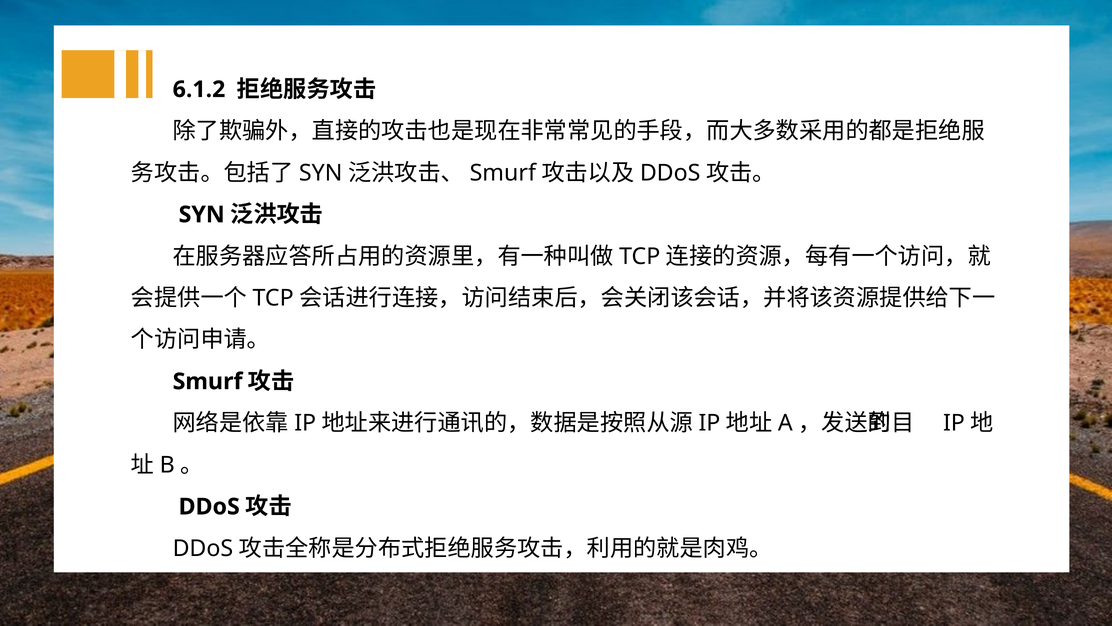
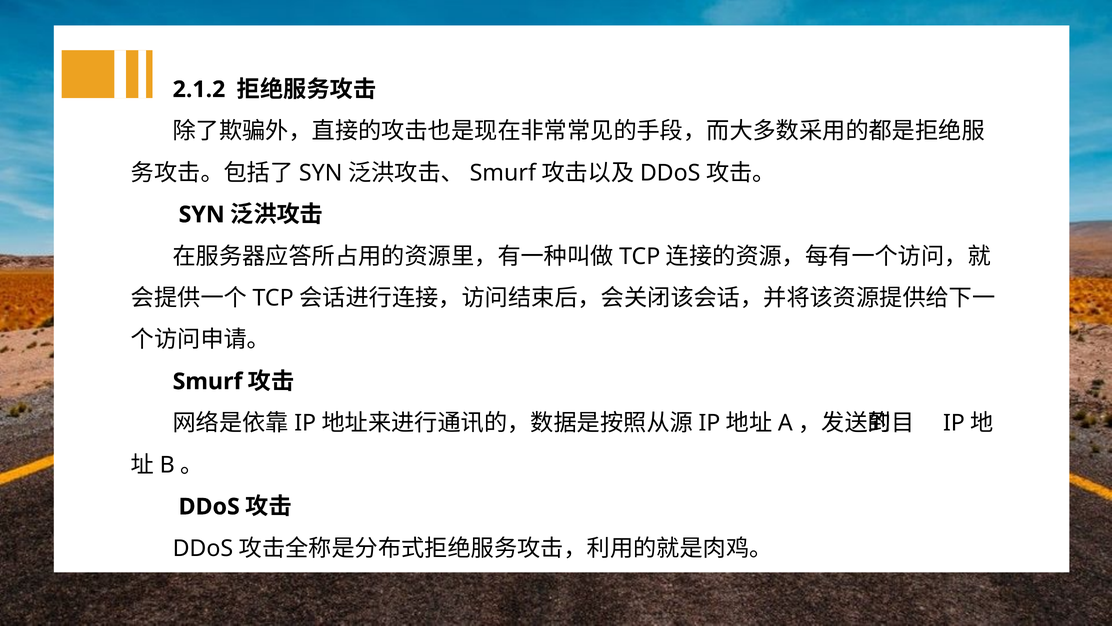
6.1.2: 6.1.2 -> 2.1.2 (199, 89)
